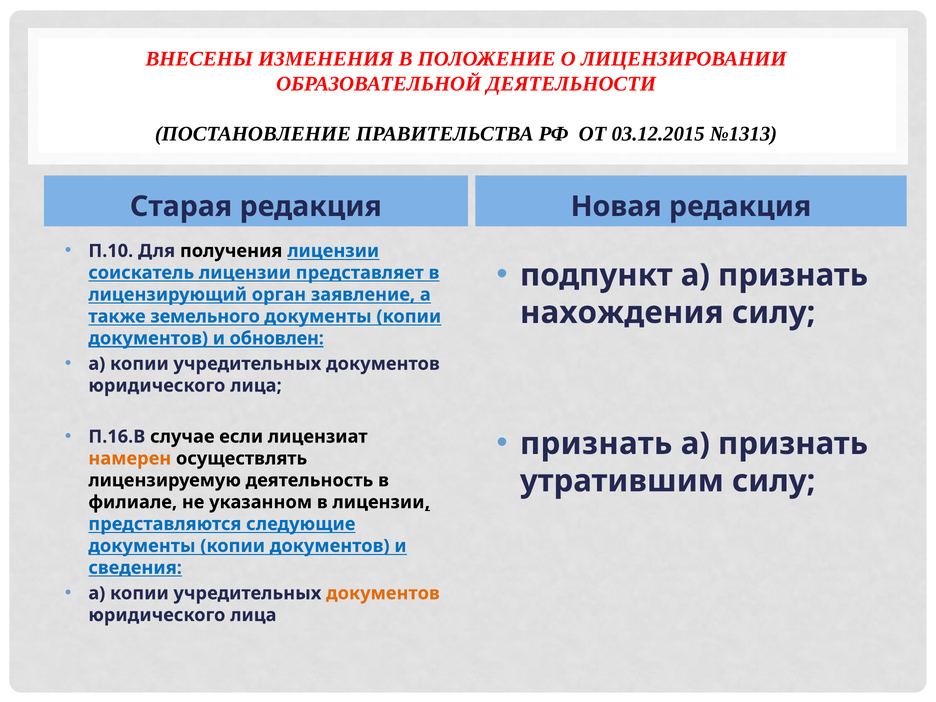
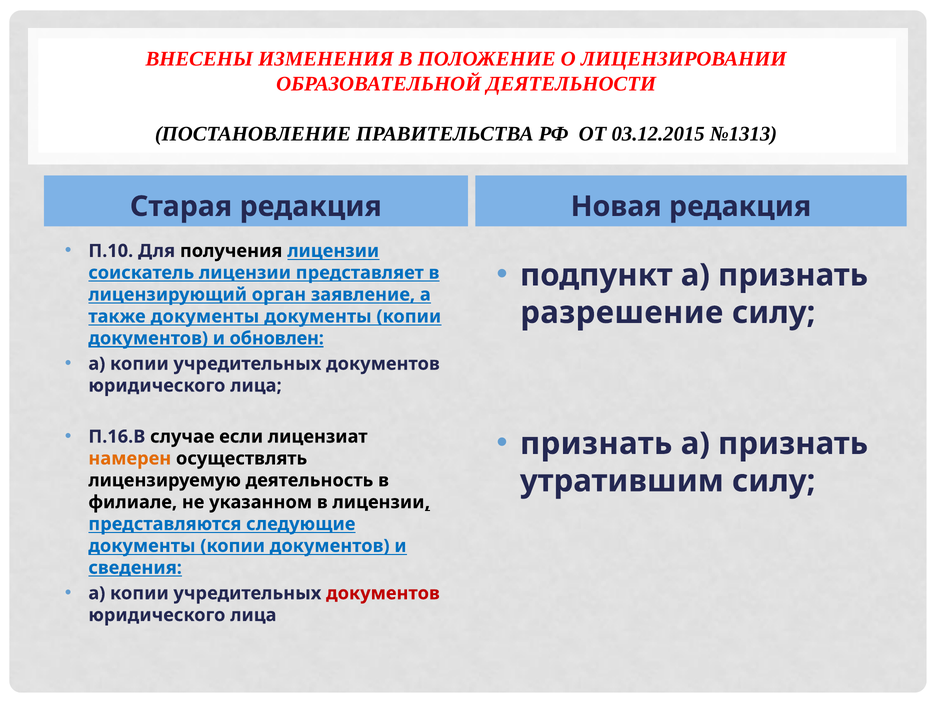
нахождения: нахождения -> разрешение (622, 313)
также земельного: земельного -> документы (205, 316)
документов colour: orange -> red (383, 593)
